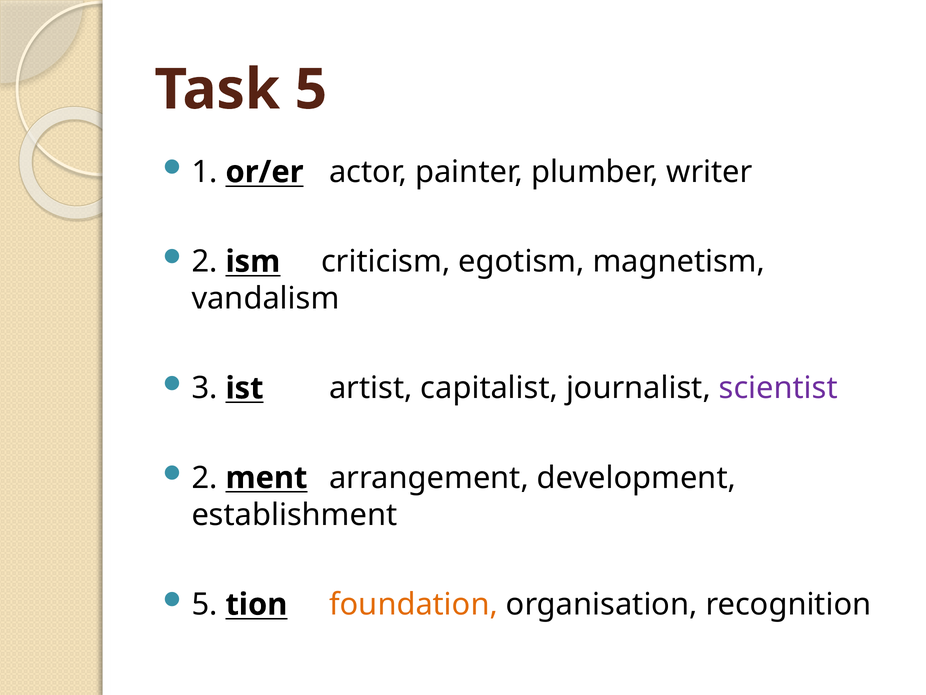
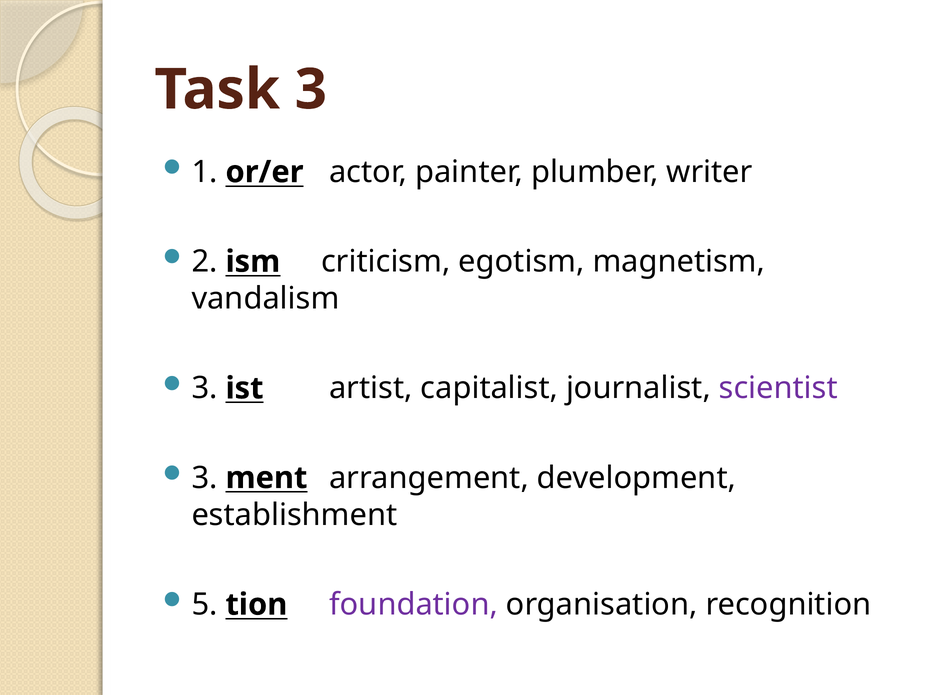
Task 5: 5 -> 3 (311, 90)
2: 2 -> 3 (204, 478)
foundation colour: orange -> purple (414, 604)
